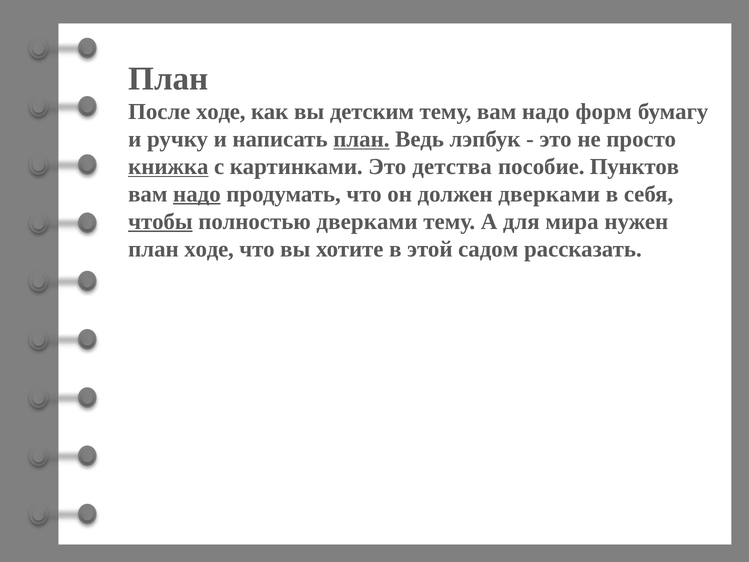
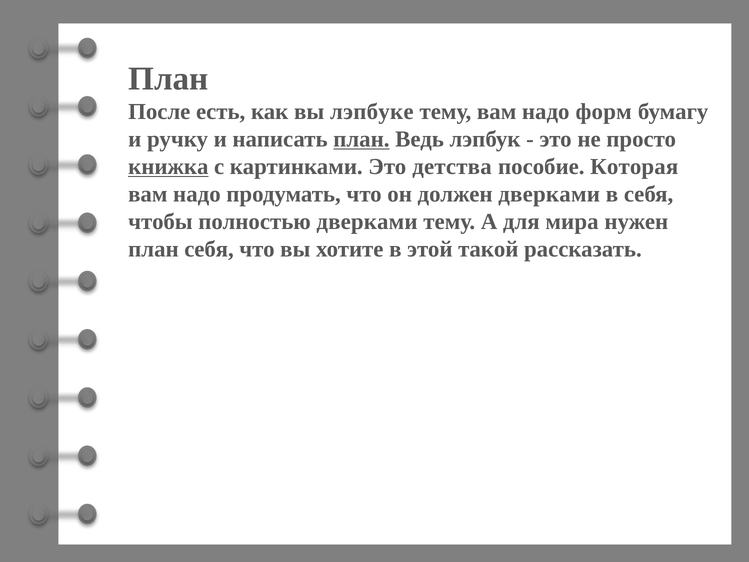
После ходе: ходе -> есть (221, 112)
детским: детским -> лэпбуке (372, 112)
Пунктов: Пунктов -> Которая (634, 167)
надо underline: present -> none (197, 194)
чтобы underline: present -> none (160, 221)
план ходе: ходе -> себя (209, 249)
садом: садом -> такой (488, 249)
